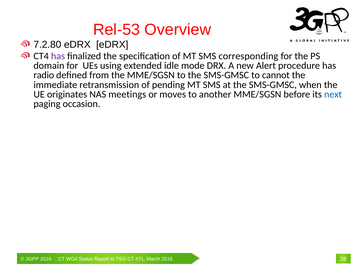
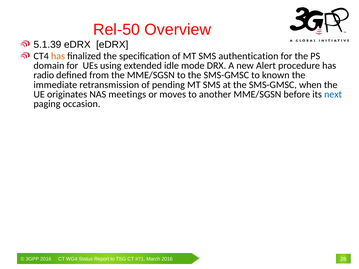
Rel-53: Rel-53 -> Rel-50 (117, 30)
7.2.80: 7.2.80 -> 5.1.39 (47, 45)
has colour: purple -> orange (58, 56)
corresponding: corresponding -> authentication (248, 56)
cannot: cannot -> known (276, 75)
